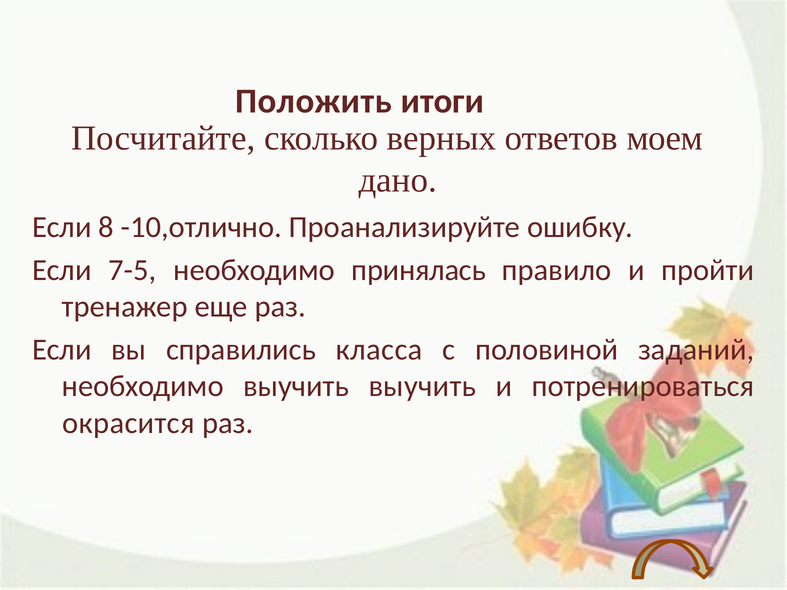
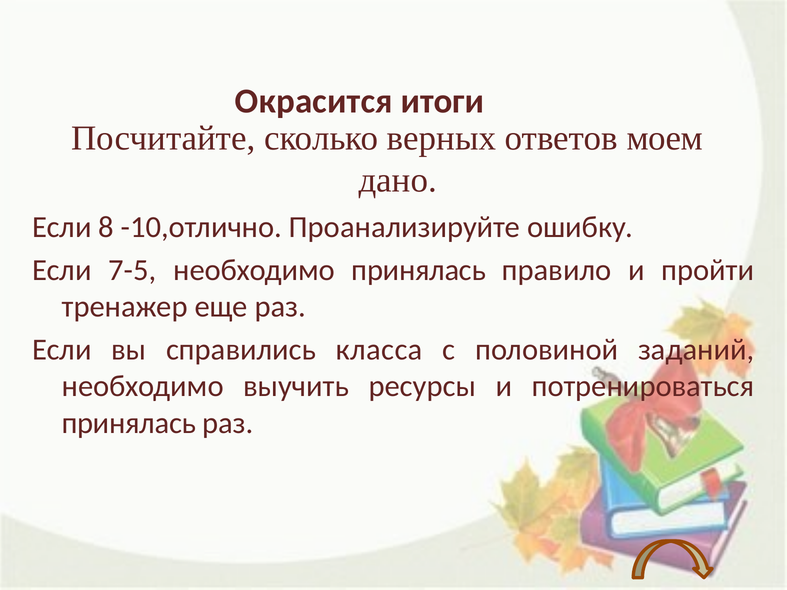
Положить: Положить -> Окрасится (314, 101)
выучить выучить: выучить -> ресурсы (422, 386)
окрасится: окрасится -> принялась (129, 423)
